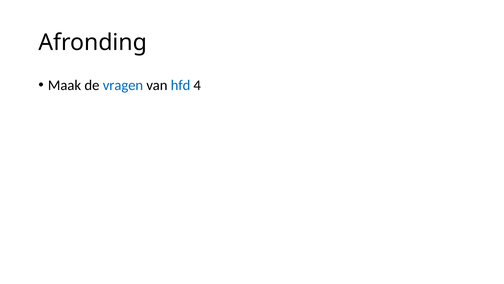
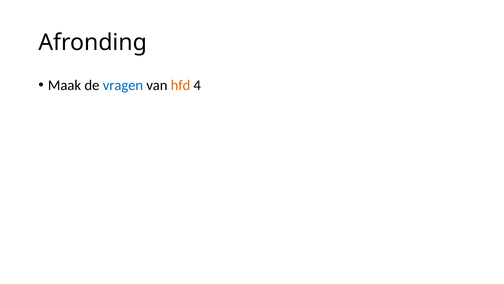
hfd colour: blue -> orange (181, 85)
